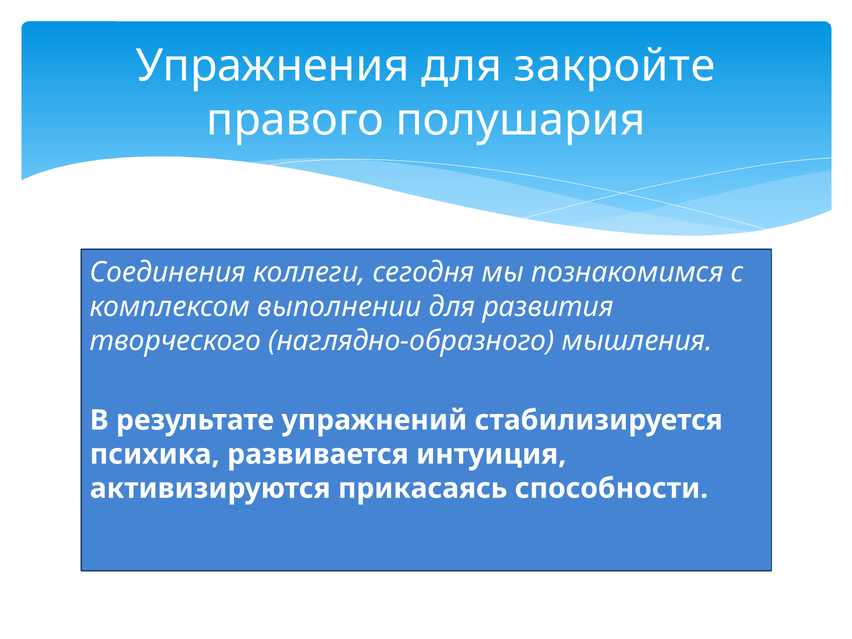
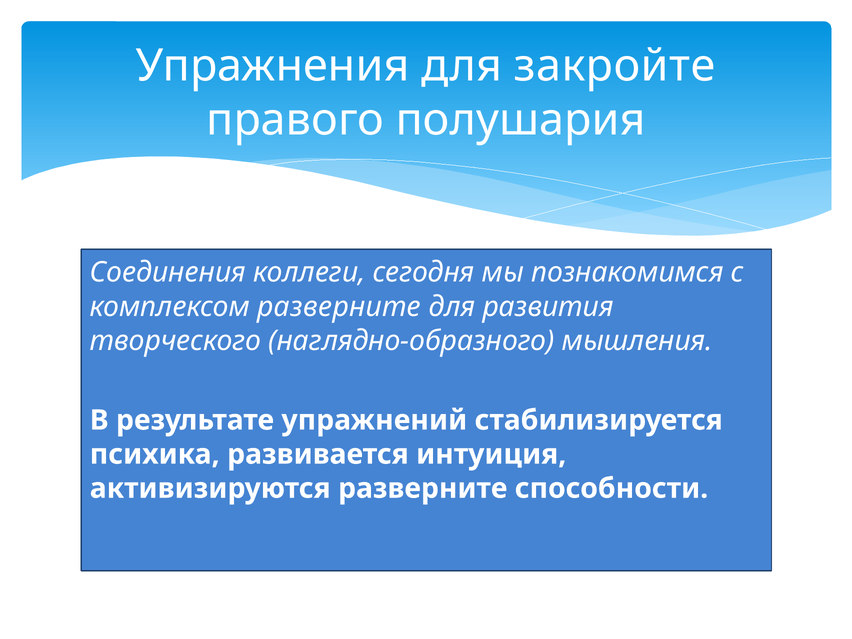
комплексом выполнении: выполнении -> разверните (339, 307)
активизируются прикасаясь: прикасаясь -> разверните (423, 488)
